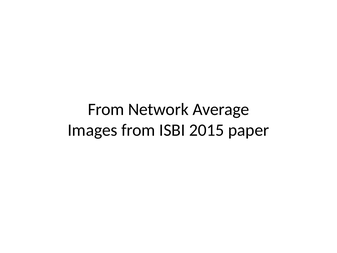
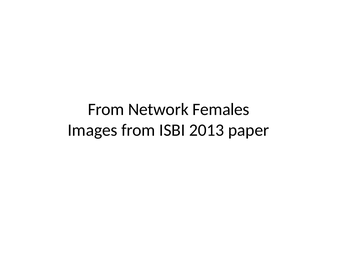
Average: Average -> Females (221, 109)
2015: 2015 -> 2013 (207, 130)
